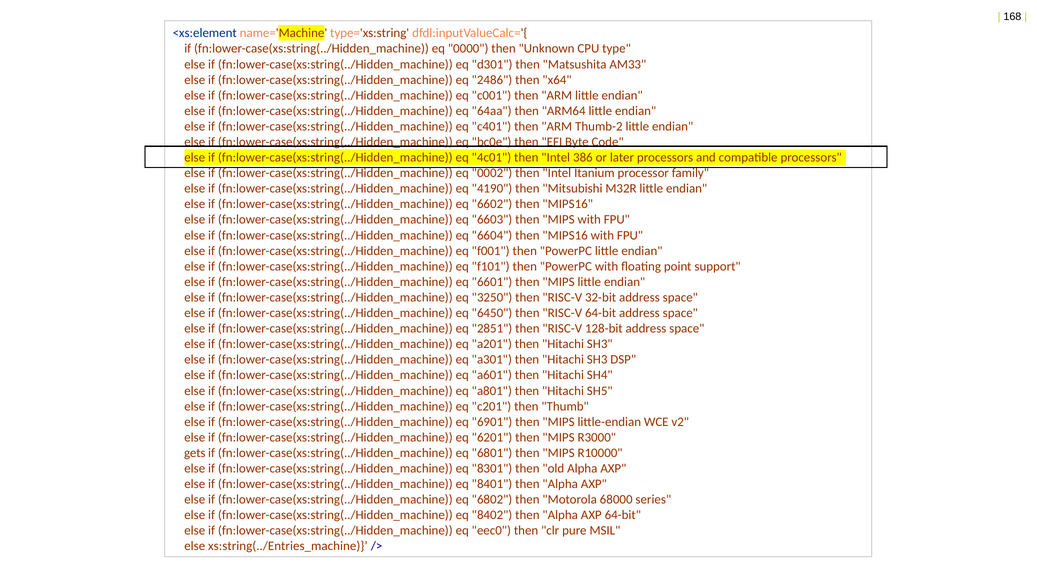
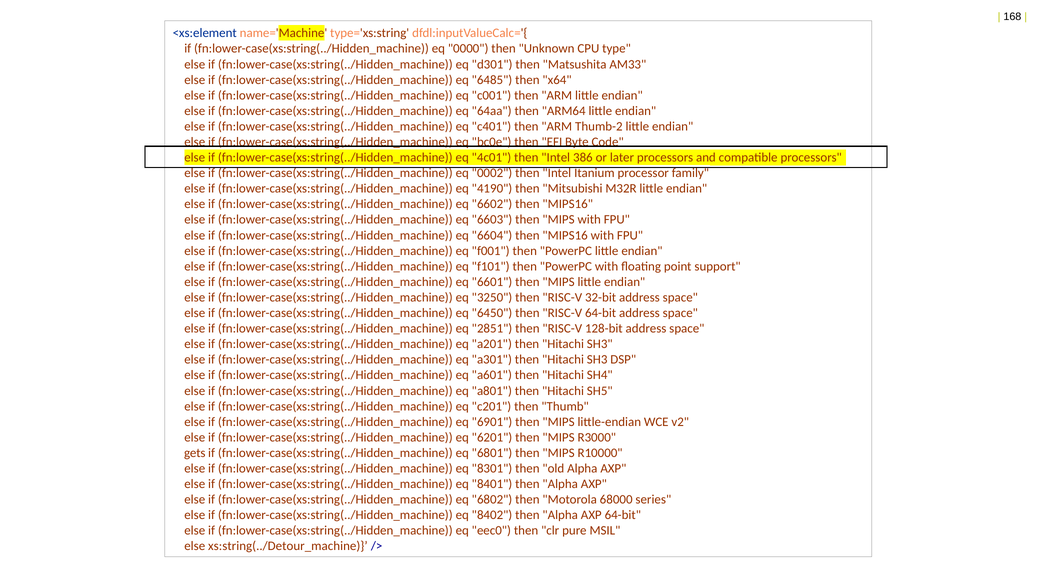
2486: 2486 -> 6485 (492, 80)
xs:string(../Entries_machine: xs:string(../Entries_machine -> xs:string(../Detour_machine (288, 546)
